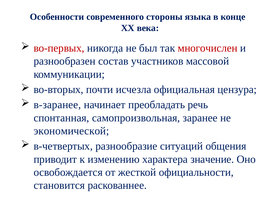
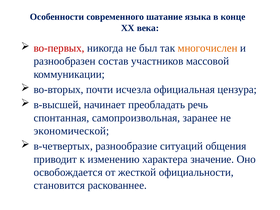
стороны: стороны -> шатание (164, 17)
многочислен colour: red -> orange (208, 48)
в-заранее: в-заранее -> в-высшей (57, 105)
